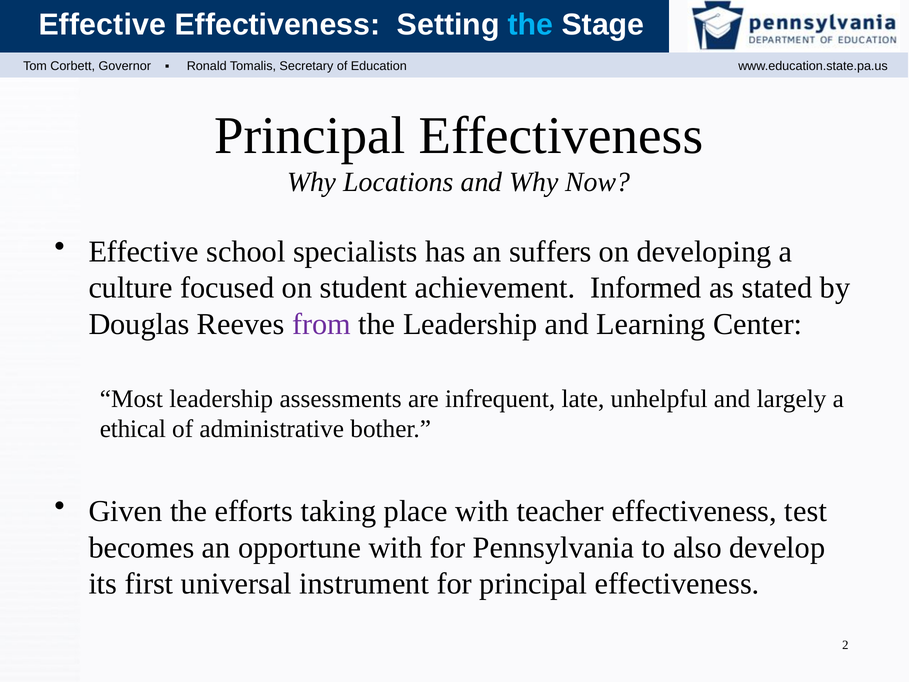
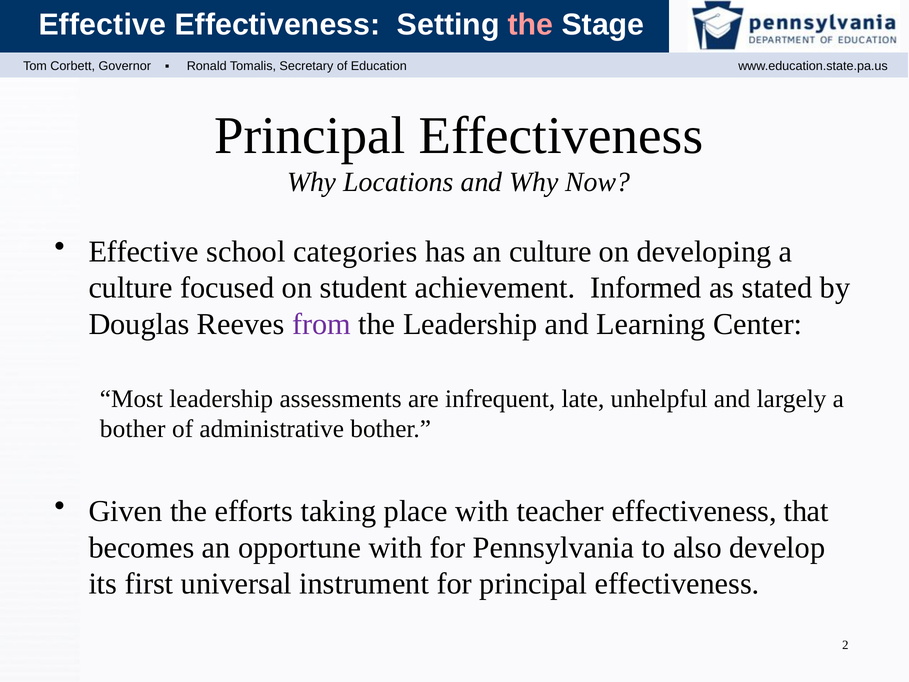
the colour: light blue -> pink (531, 25)
specialists: specialists -> categories (355, 251)
an suffers: suffers -> culture (550, 251)
ethical: ethical -> bother (133, 429)
test: test -> that (806, 511)
